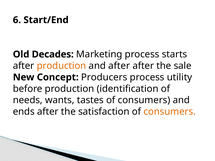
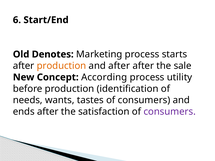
Decades: Decades -> Denotes (53, 54)
Producers: Producers -> According (104, 77)
consumers colour: orange -> purple (170, 112)
